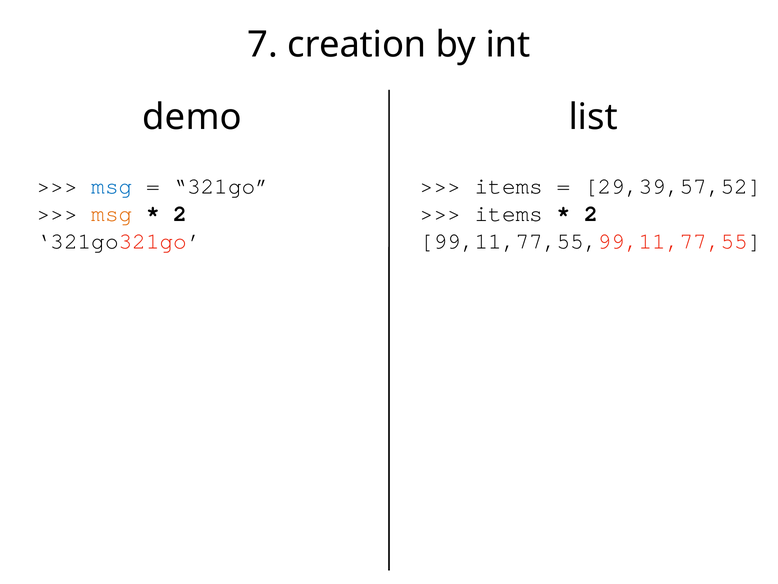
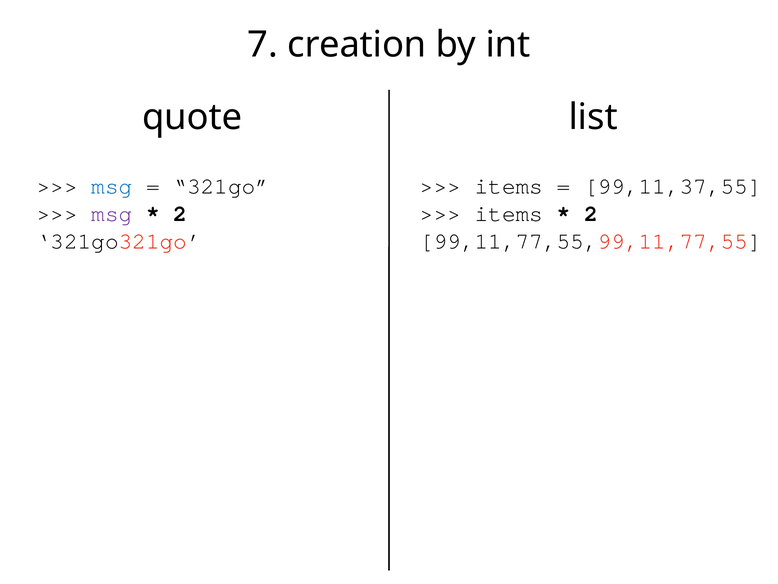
demo: demo -> quote (192, 117)
29,39,57,52: 29,39,57,52 -> 99,11,37,55 (673, 186)
msg colour: orange -> purple (112, 214)
